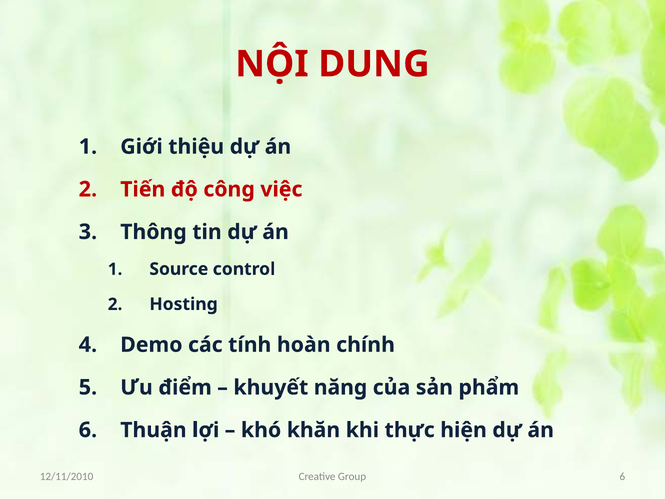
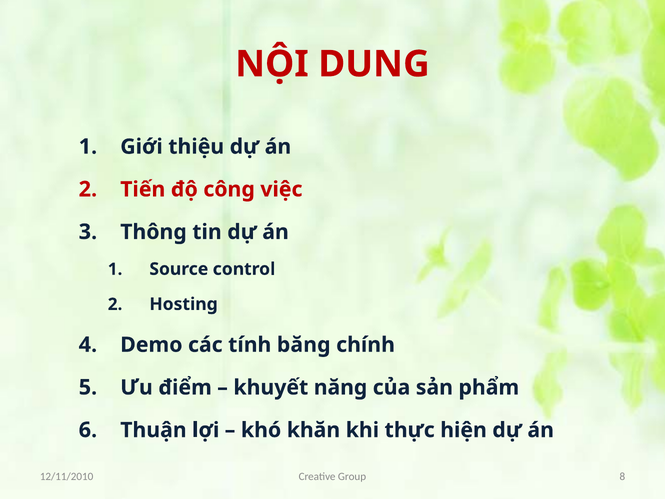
hoàn: hoàn -> băng (304, 345)
Group 6: 6 -> 8 (622, 476)
